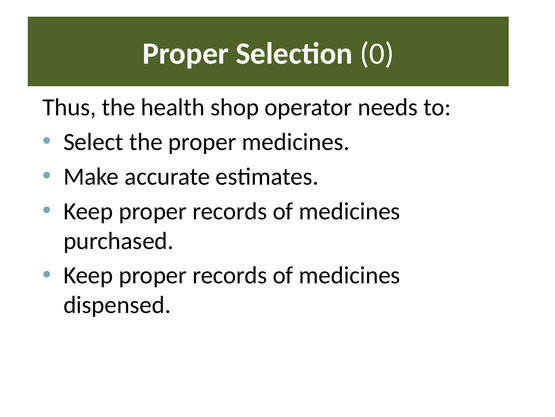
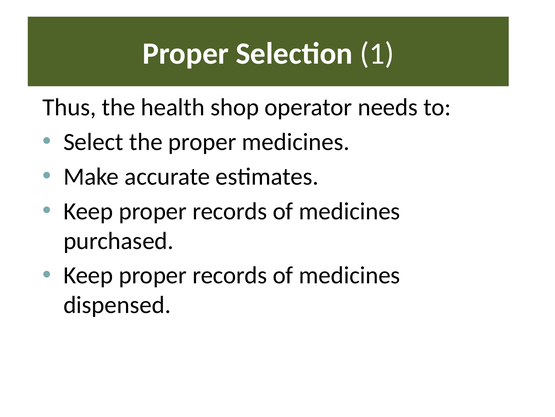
0: 0 -> 1 (377, 53)
